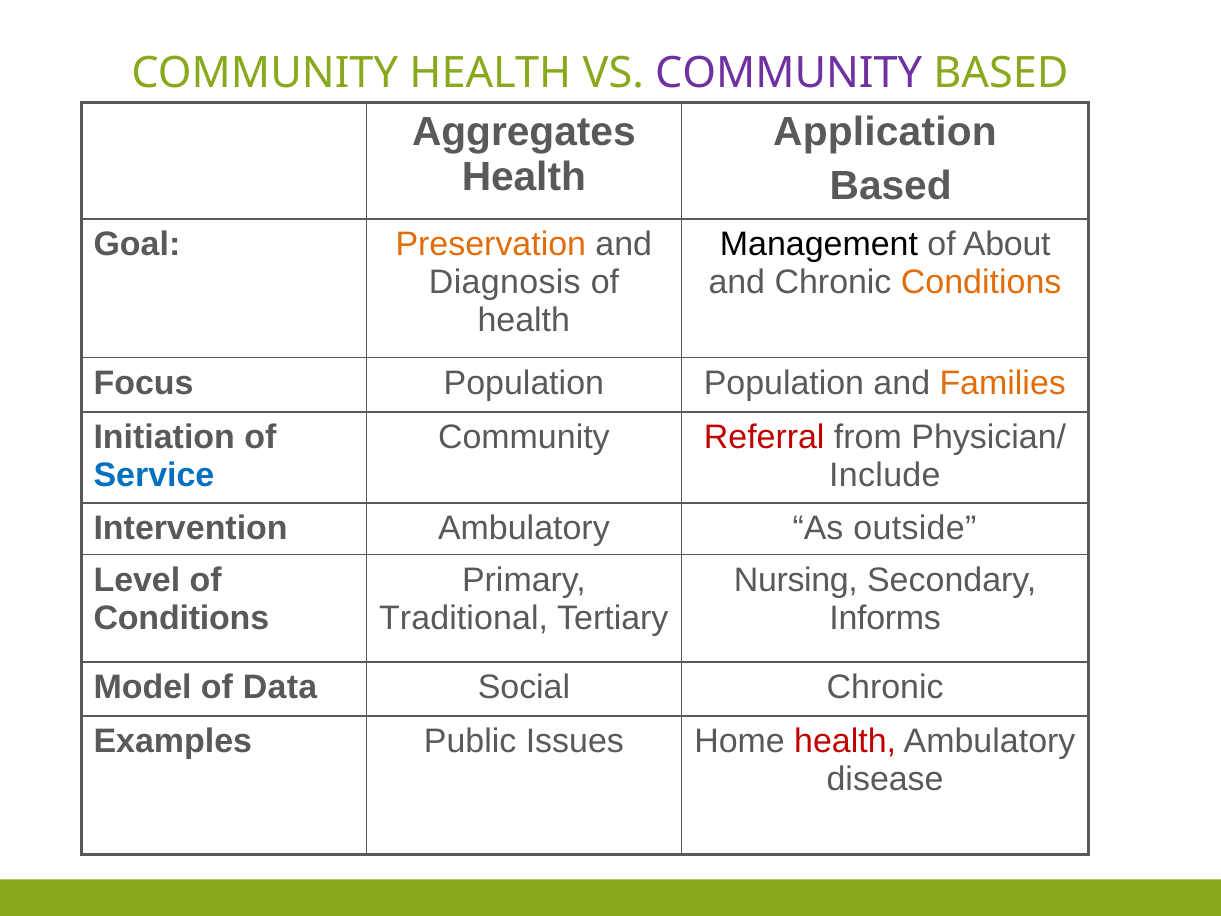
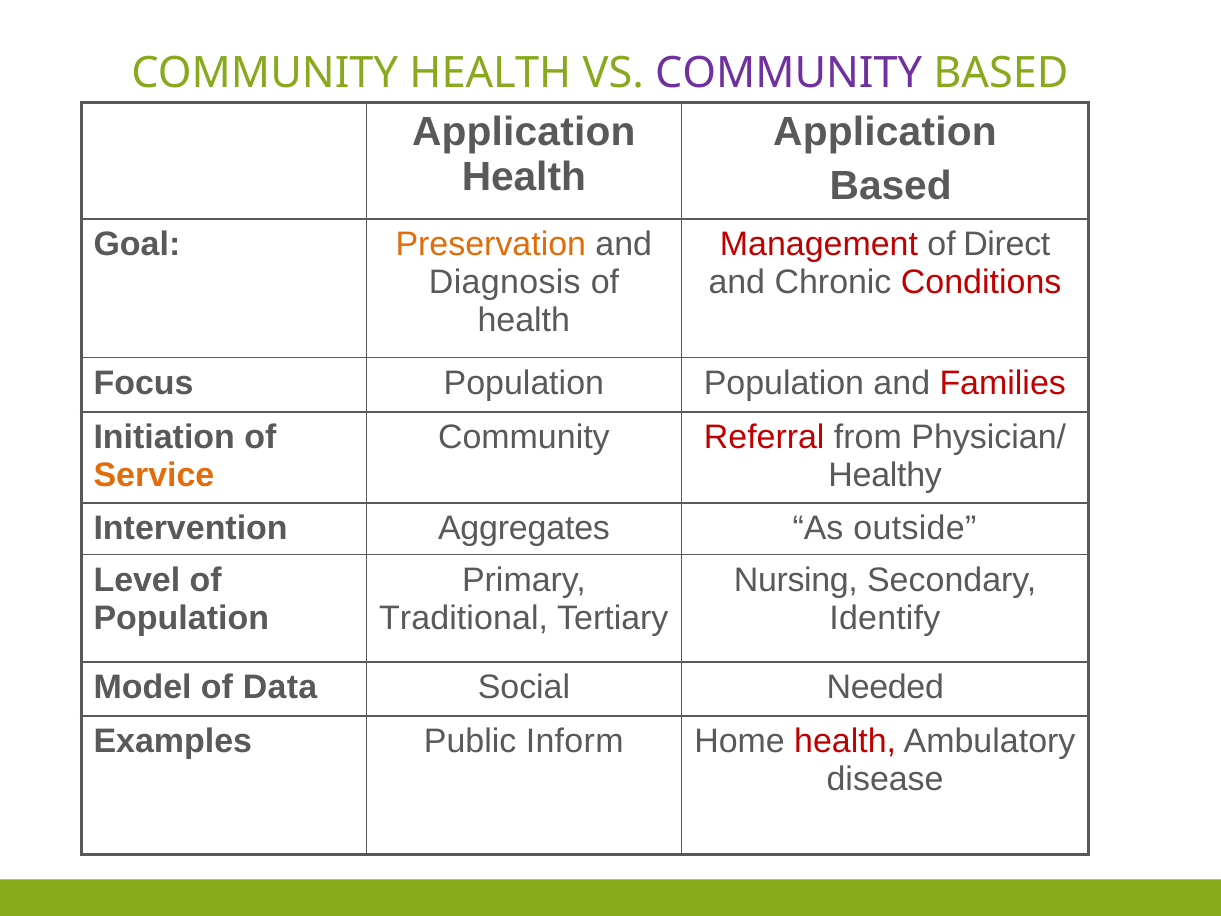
Aggregates: Aggregates -> Application (524, 132)
Management colour: black -> red (819, 245)
About: About -> Direct (1007, 245)
Conditions colour: orange -> red (981, 282)
Families colour: orange -> red (1003, 383)
Service colour: blue -> orange (154, 475)
Include: Include -> Healthy (885, 475)
Intervention Ambulatory: Ambulatory -> Aggregates (524, 529)
Conditions: Conditions -> Population (181, 618)
Informs: Informs -> Identify (885, 618)
Social Chronic: Chronic -> Needed (885, 687)
Issues: Issues -> Inform (575, 742)
